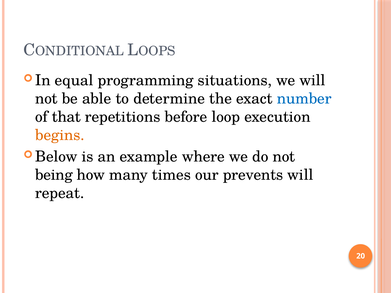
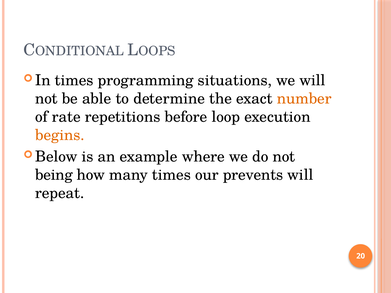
equal: equal -> times (74, 81)
number colour: blue -> orange (304, 99)
that: that -> rate (66, 117)
